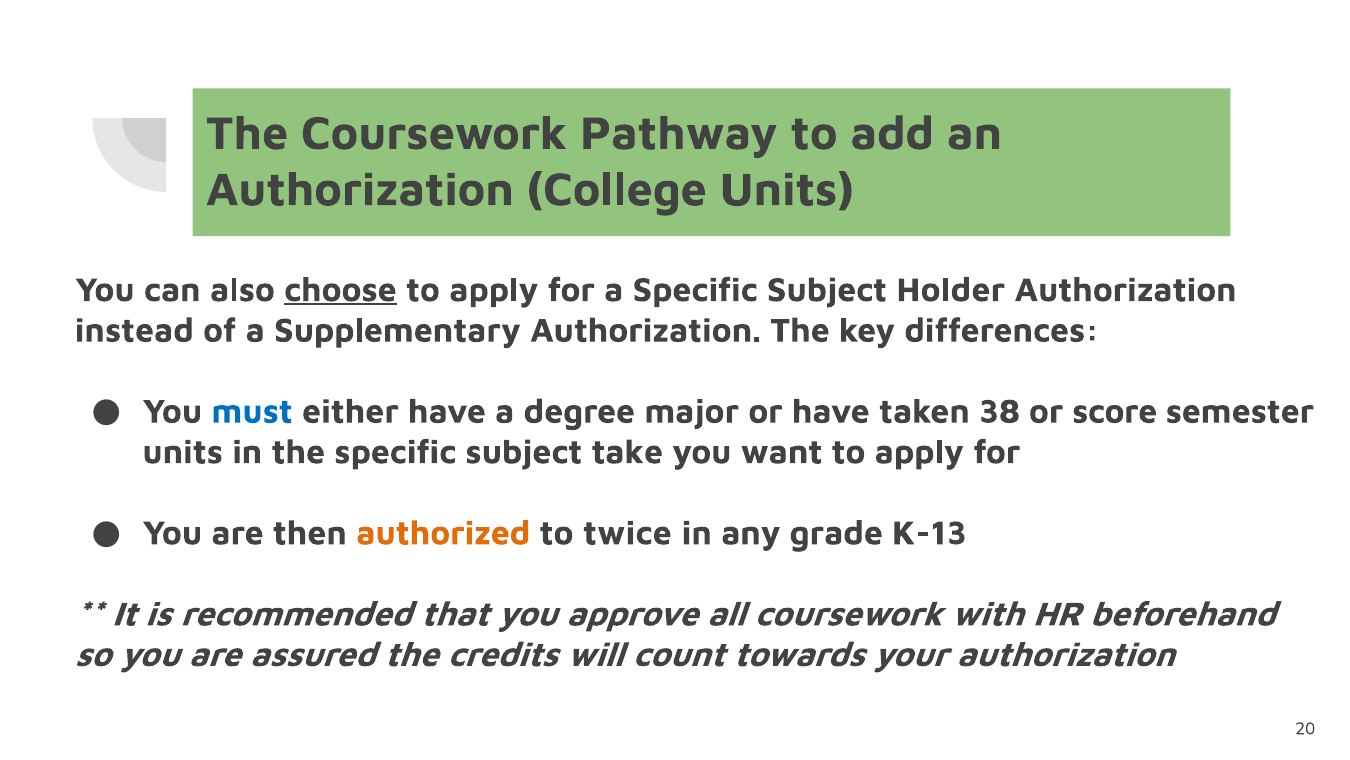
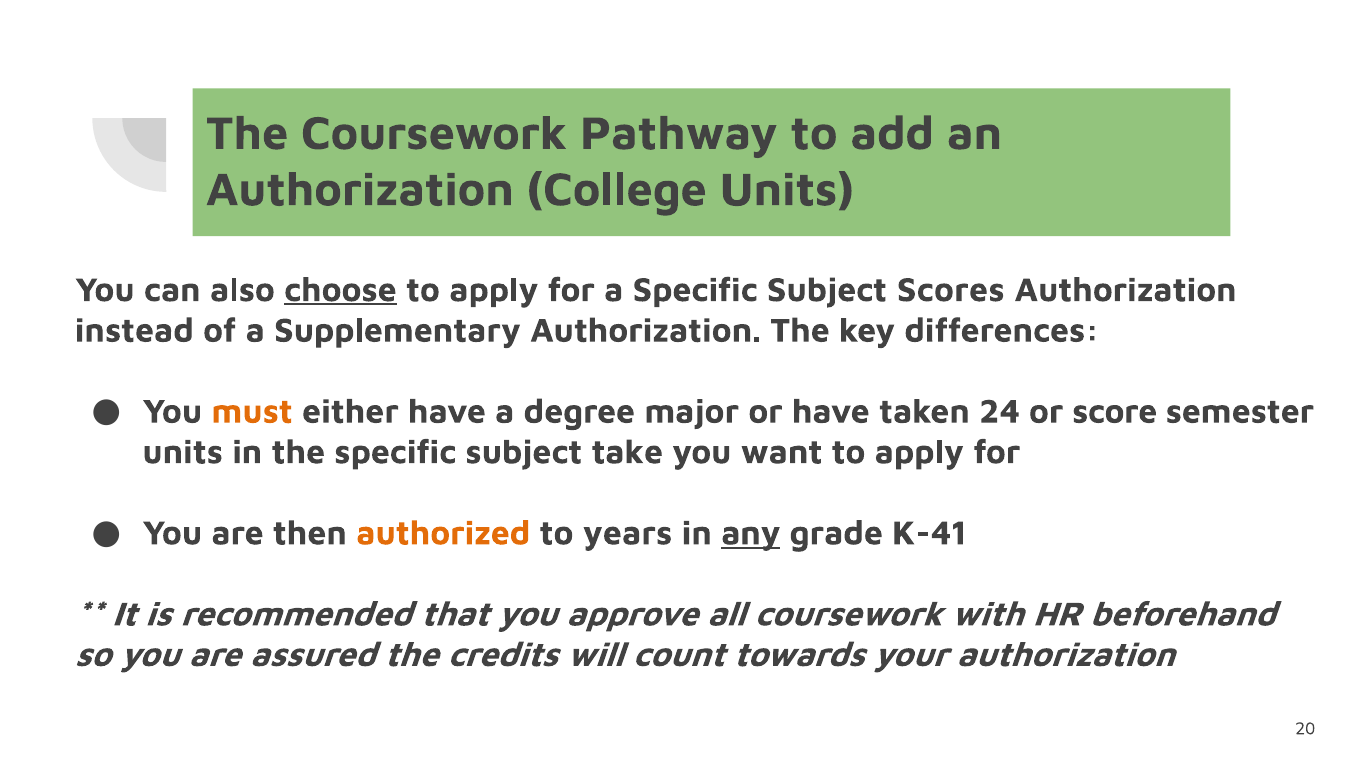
Holder: Holder -> Scores (951, 290)
must colour: blue -> orange (252, 411)
38: 38 -> 24 (1000, 411)
twice: twice -> years (627, 533)
any underline: none -> present (751, 533)
K-13: K-13 -> K-41 (930, 533)
